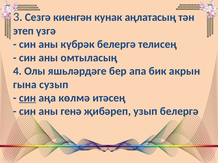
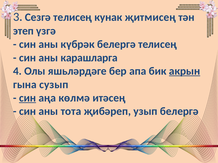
Сезгә киенгән: киенгән -> телисең (73, 17)
аңлатасың: аңлатасың -> җитмисең (150, 17)
омтыласың: омтыласың -> карашларга (89, 58)
акрын underline: none -> present (185, 71)
генә: генә -> тота (71, 112)
